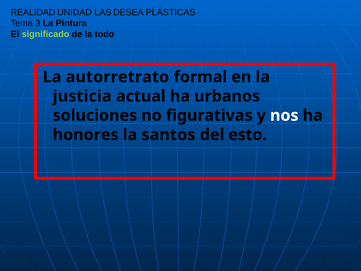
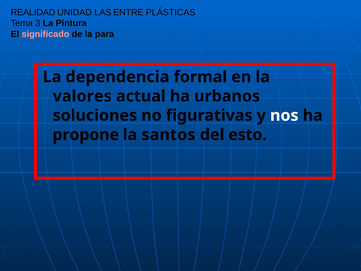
DESEA: DESEA -> ENTRE (128, 12)
significado colour: light green -> pink (45, 34)
todo: todo -> para (105, 34)
autorretrato: autorretrato -> dependencia (117, 77)
justicia: justicia -> valores (82, 96)
honores: honores -> propone (86, 135)
